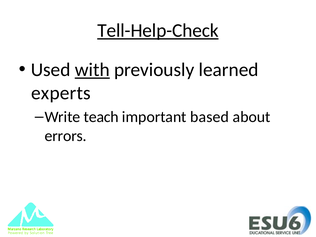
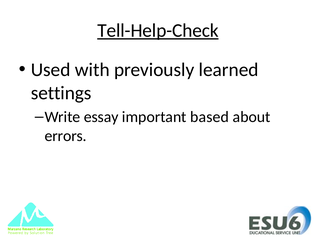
with underline: present -> none (92, 70)
experts: experts -> settings (61, 93)
teach: teach -> essay (101, 117)
